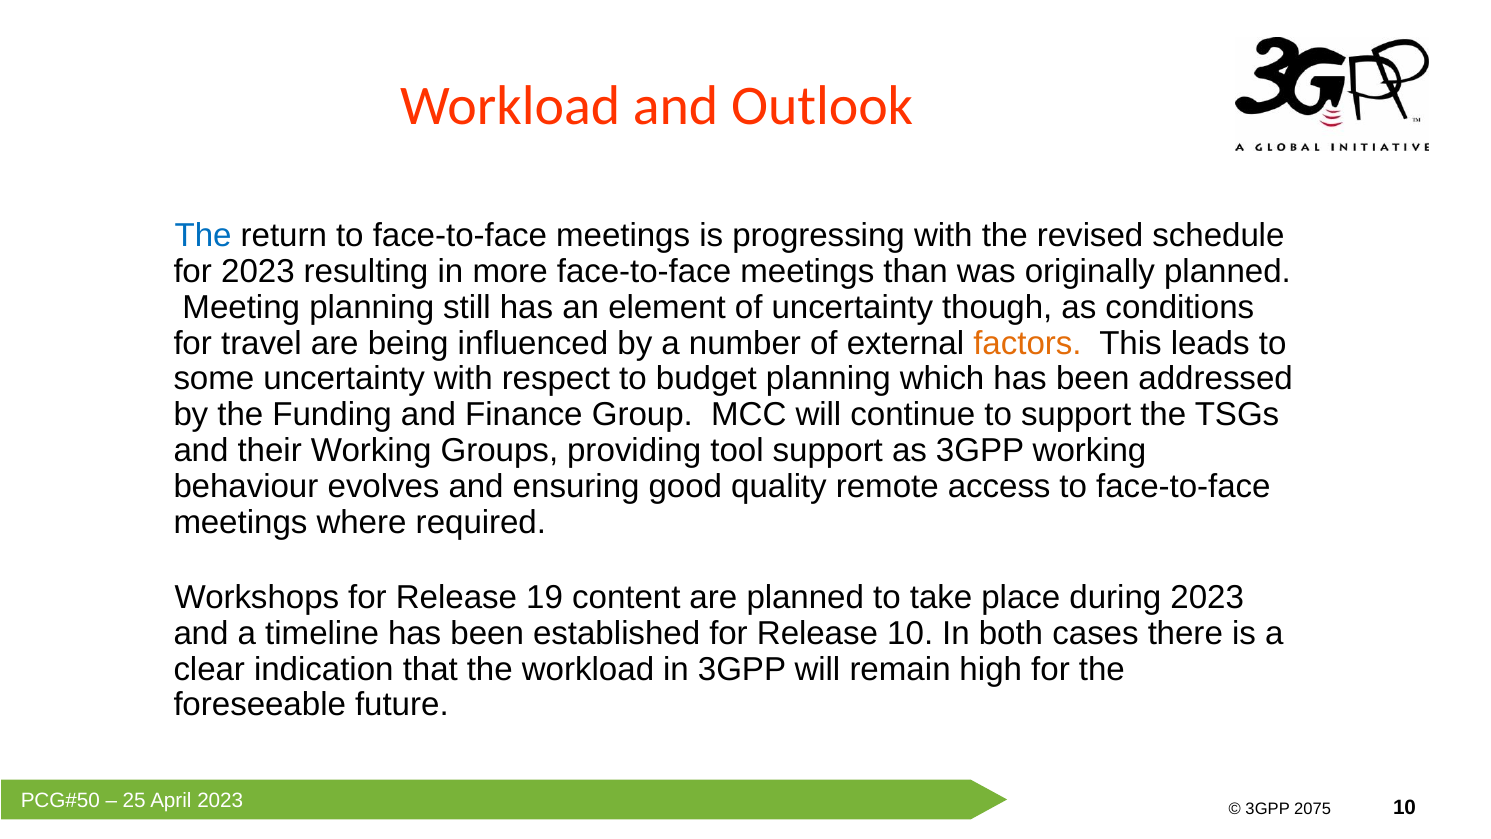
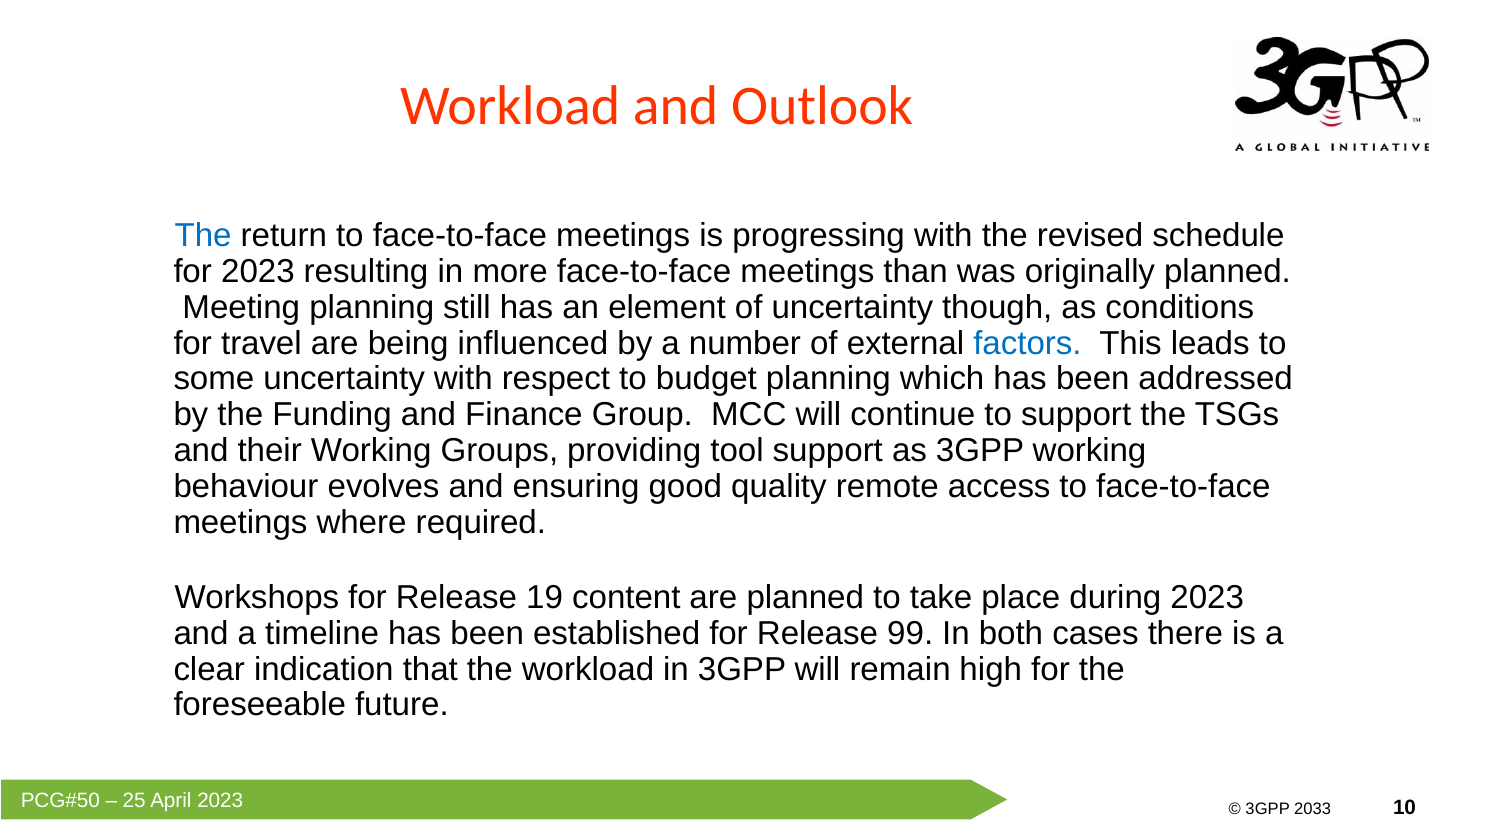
factors colour: orange -> blue (1027, 343)
Release 10: 10 -> 99 (910, 633)
2075: 2075 -> 2033 (1313, 809)
